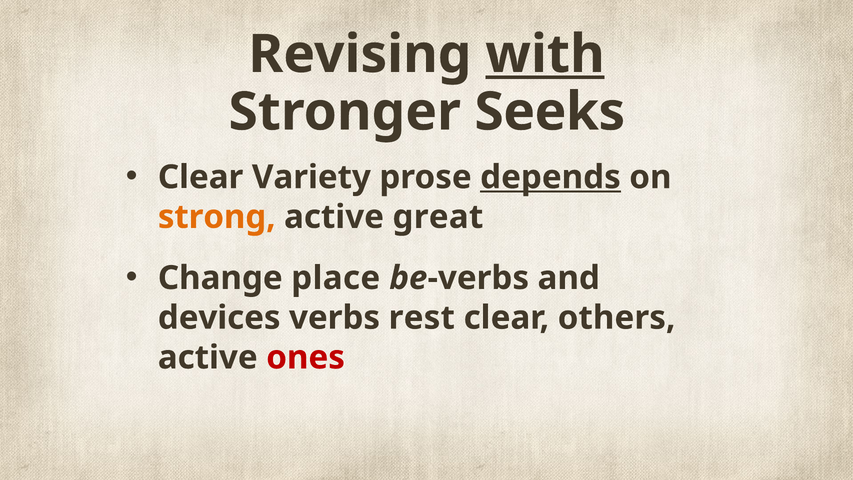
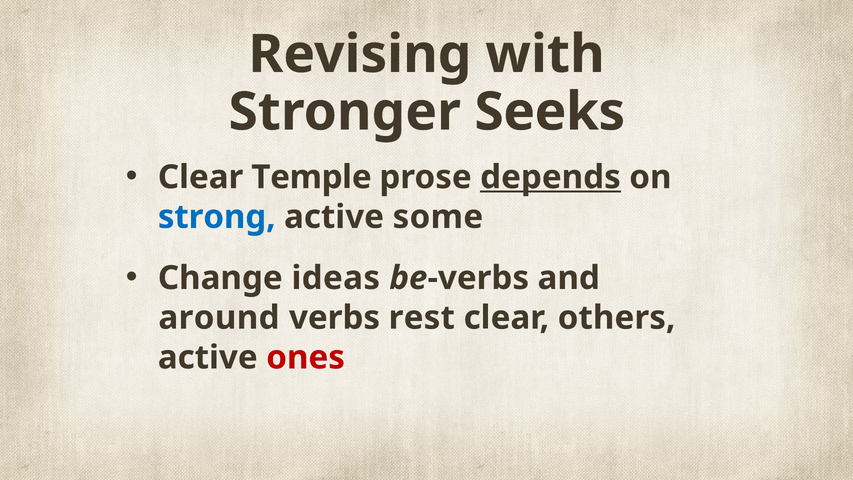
with underline: present -> none (545, 54)
Variety: Variety -> Temple (312, 177)
strong colour: orange -> blue (217, 217)
great: great -> some (438, 217)
place: place -> ideas (336, 278)
devices: devices -> around (219, 318)
